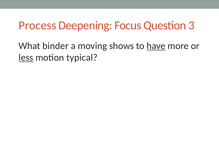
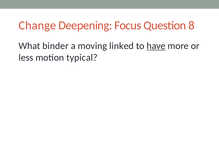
Process: Process -> Change (37, 25)
3: 3 -> 8 (191, 25)
shows: shows -> linked (122, 46)
less underline: present -> none (26, 58)
